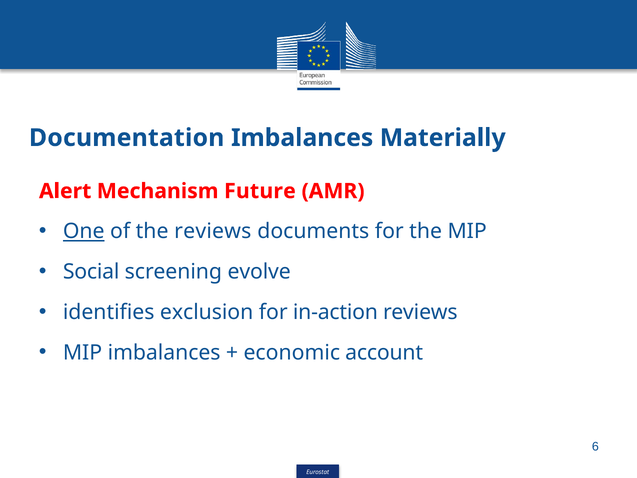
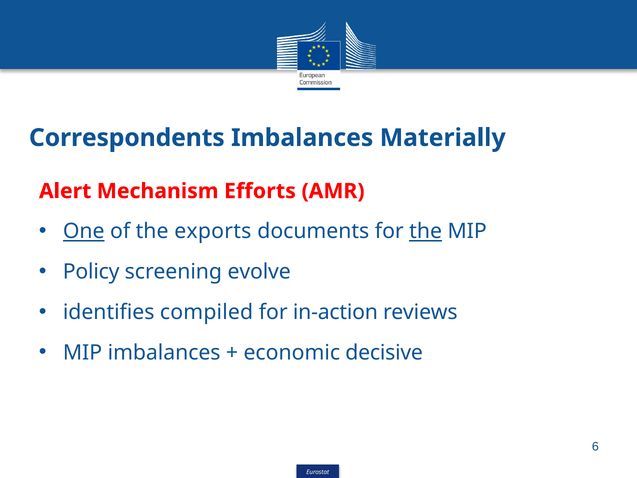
Documentation: Documentation -> Correspondents (127, 138)
Future: Future -> Efforts (260, 191)
the reviews: reviews -> exports (213, 231)
the underline: none -> present (426, 231)
Social: Social -> Policy (91, 272)
exclusion: exclusion -> compiled (207, 312)
account: account -> decisive (384, 352)
